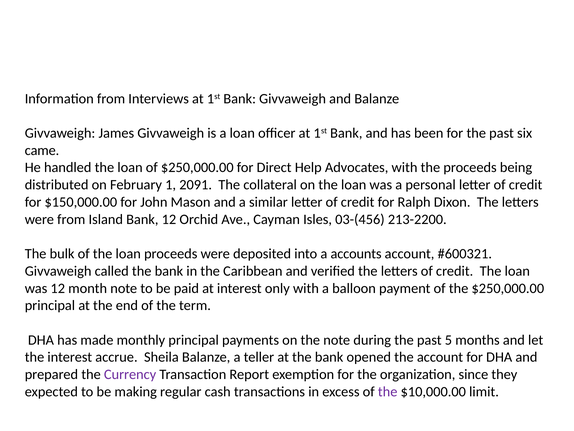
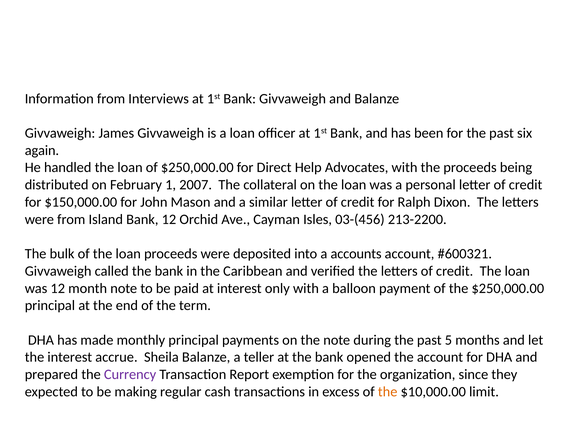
came: came -> again (42, 150)
2091: 2091 -> 2007 (196, 185)
the colour: purple -> orange (388, 391)
